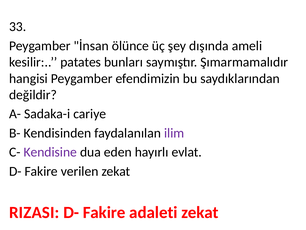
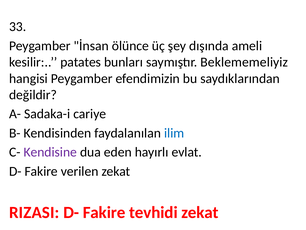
Şımarmamalıdır: Şımarmamalıdır -> Beklememeliyiz (244, 62)
ilim colour: purple -> blue (174, 133)
adaleti: adaleti -> tevhidi (153, 212)
